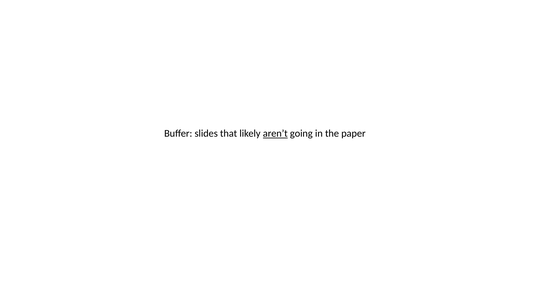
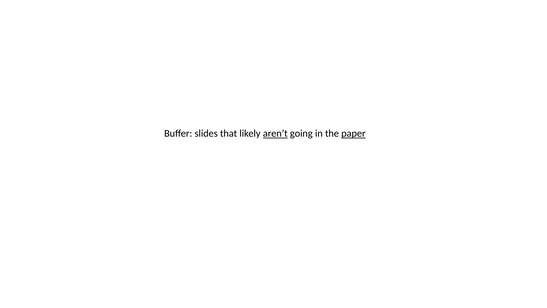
paper underline: none -> present (353, 133)
